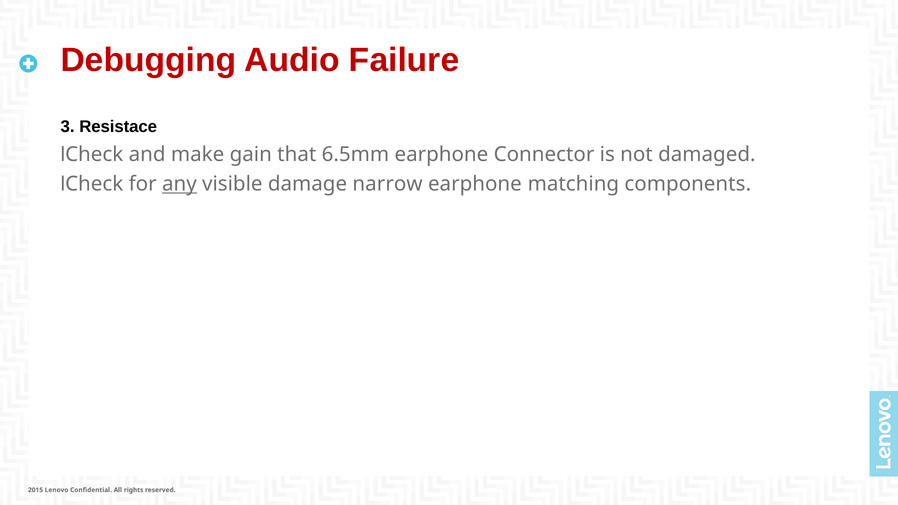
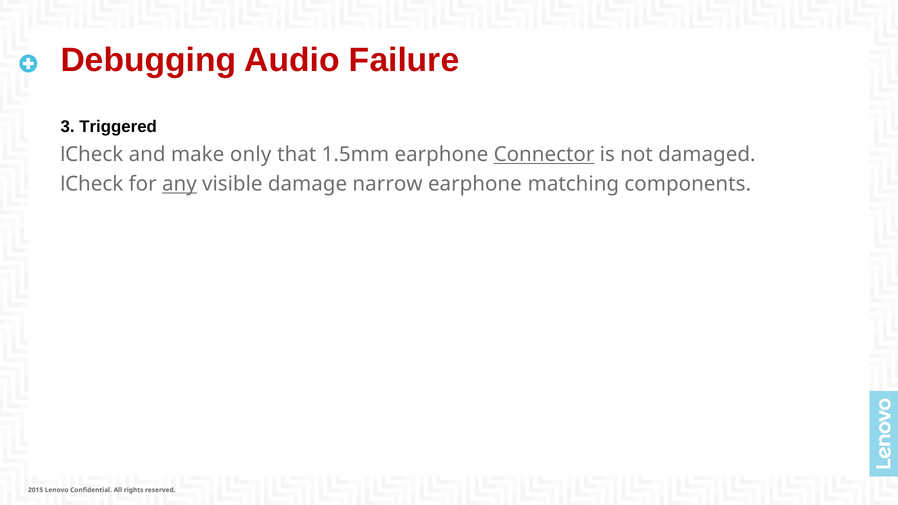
Resistace: Resistace -> Triggered (118, 127)
gain: gain -> only (251, 155)
6.5mm: 6.5mm -> 1.5mm (355, 155)
Connector underline: none -> present (544, 155)
